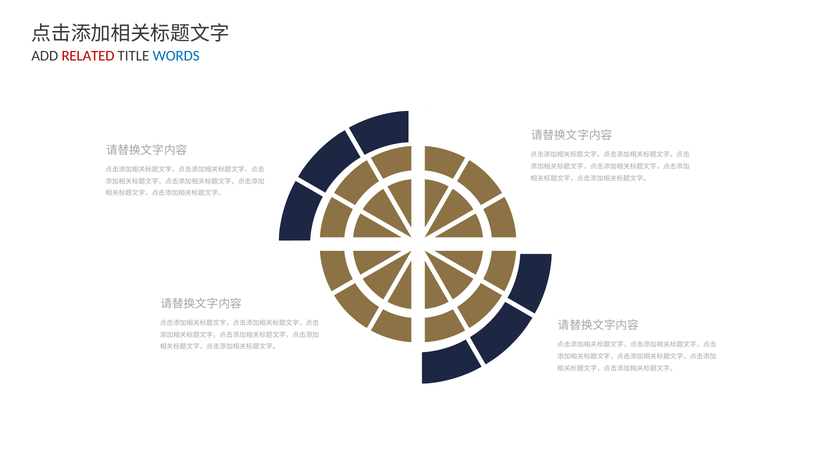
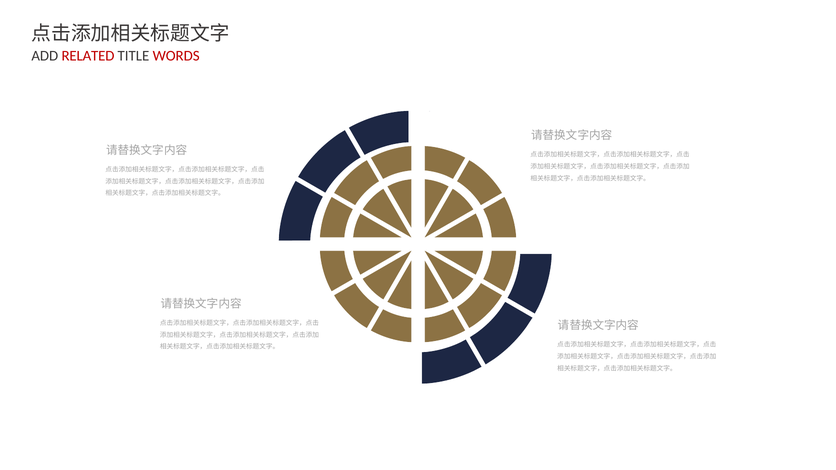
WORDS colour: blue -> red (176, 56)
